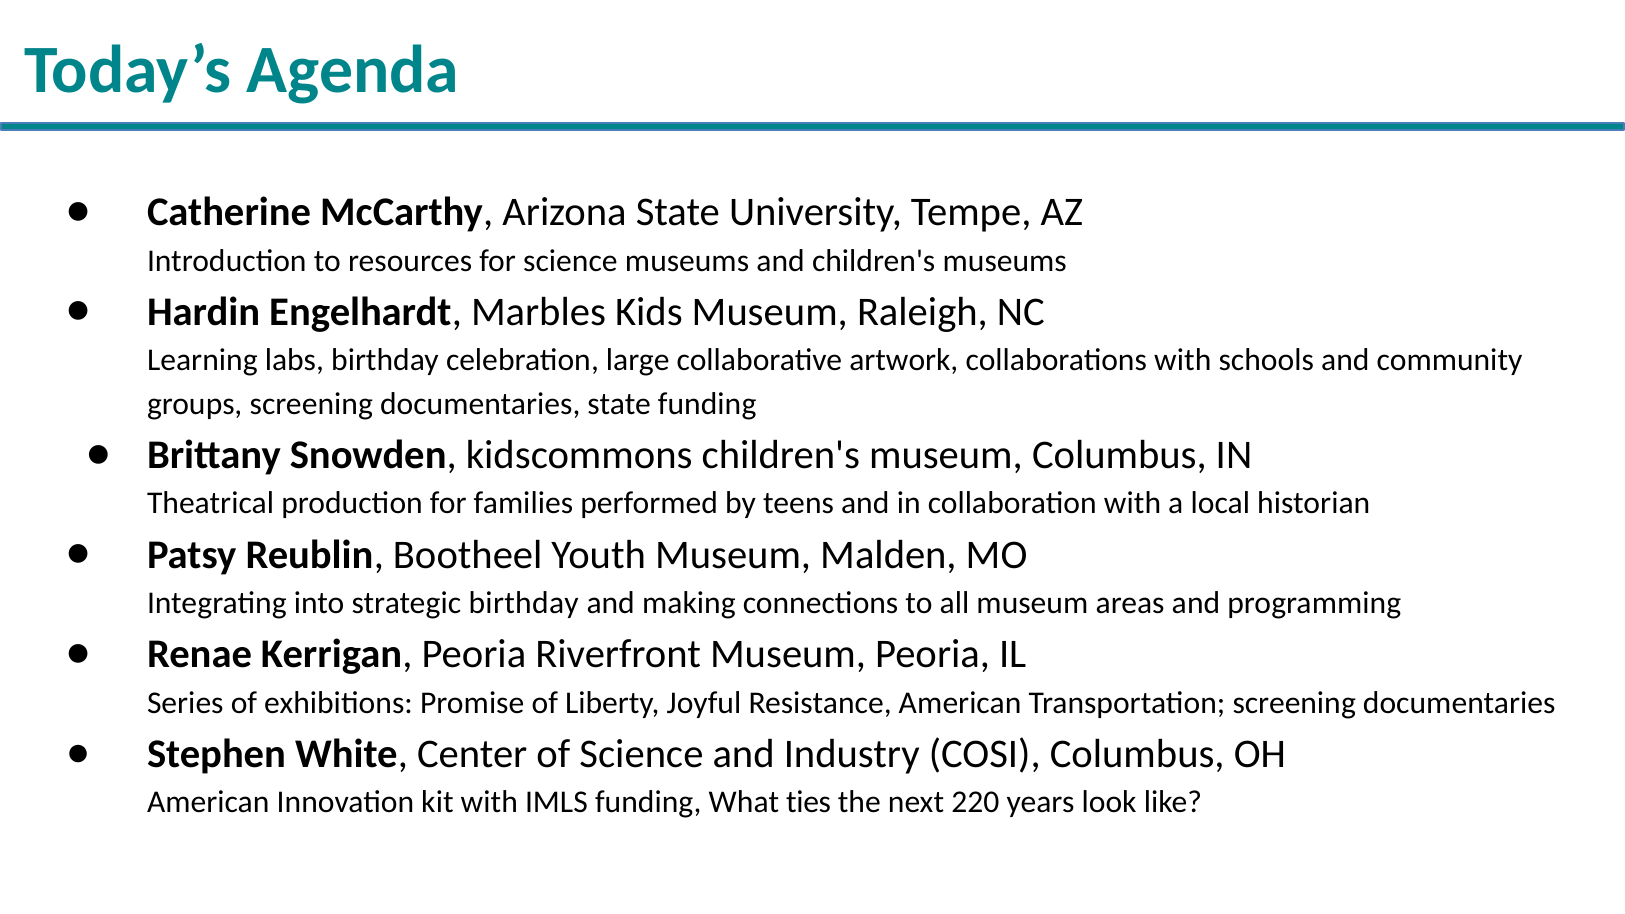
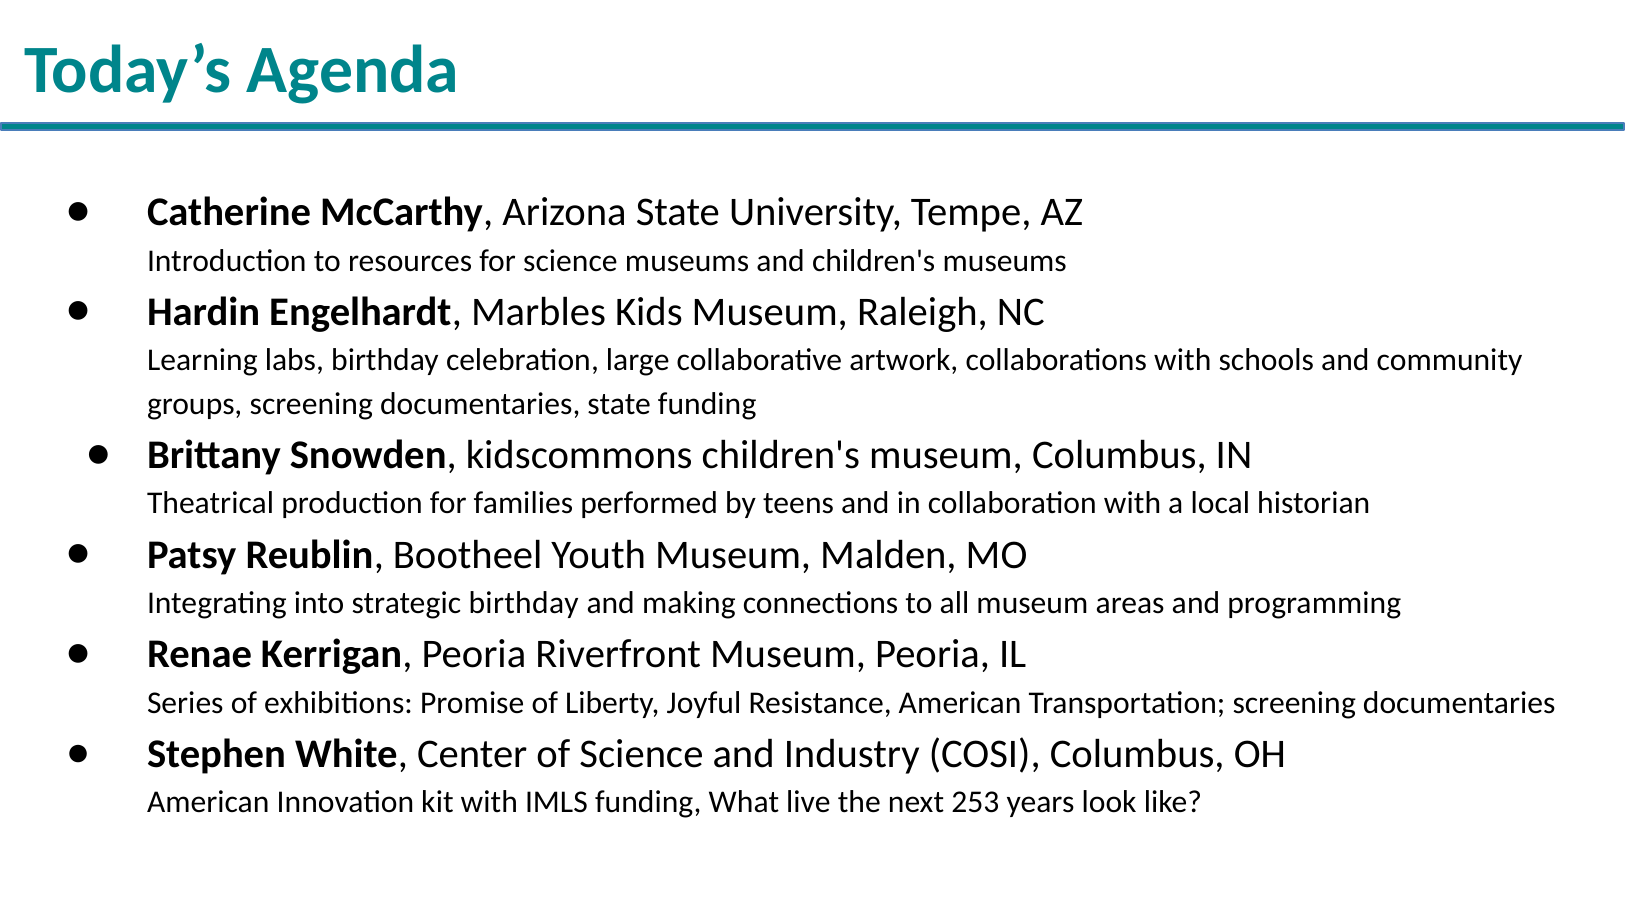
ties: ties -> live (808, 802)
220: 220 -> 253 (975, 802)
